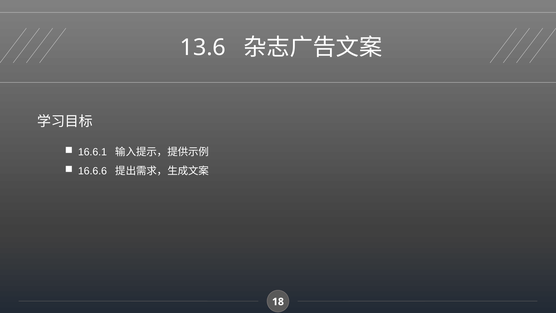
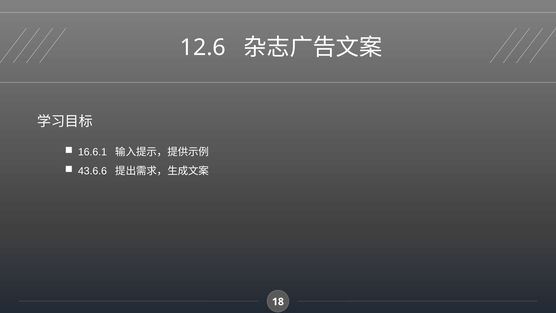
13.6: 13.6 -> 12.6 (203, 47)
16.6.6: 16.6.6 -> 43.6.6 (92, 171)
